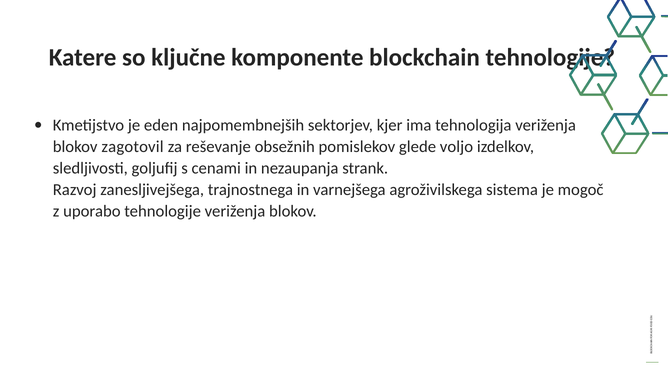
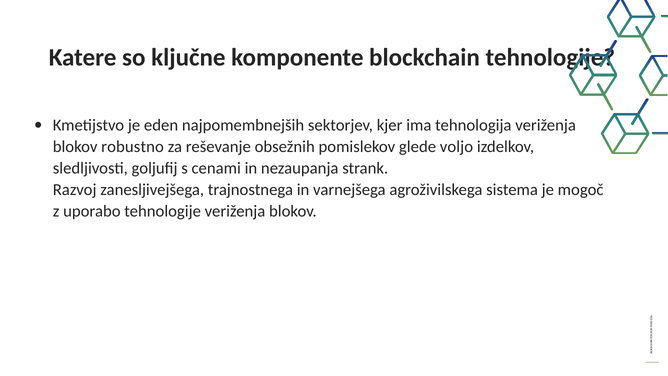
zagotovil: zagotovil -> robustno (133, 147)
